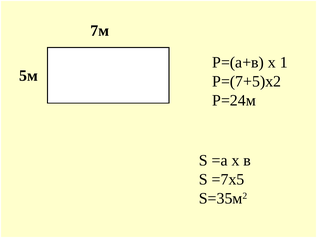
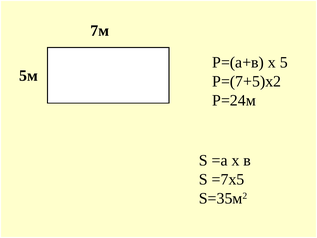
1: 1 -> 5 (284, 62)
